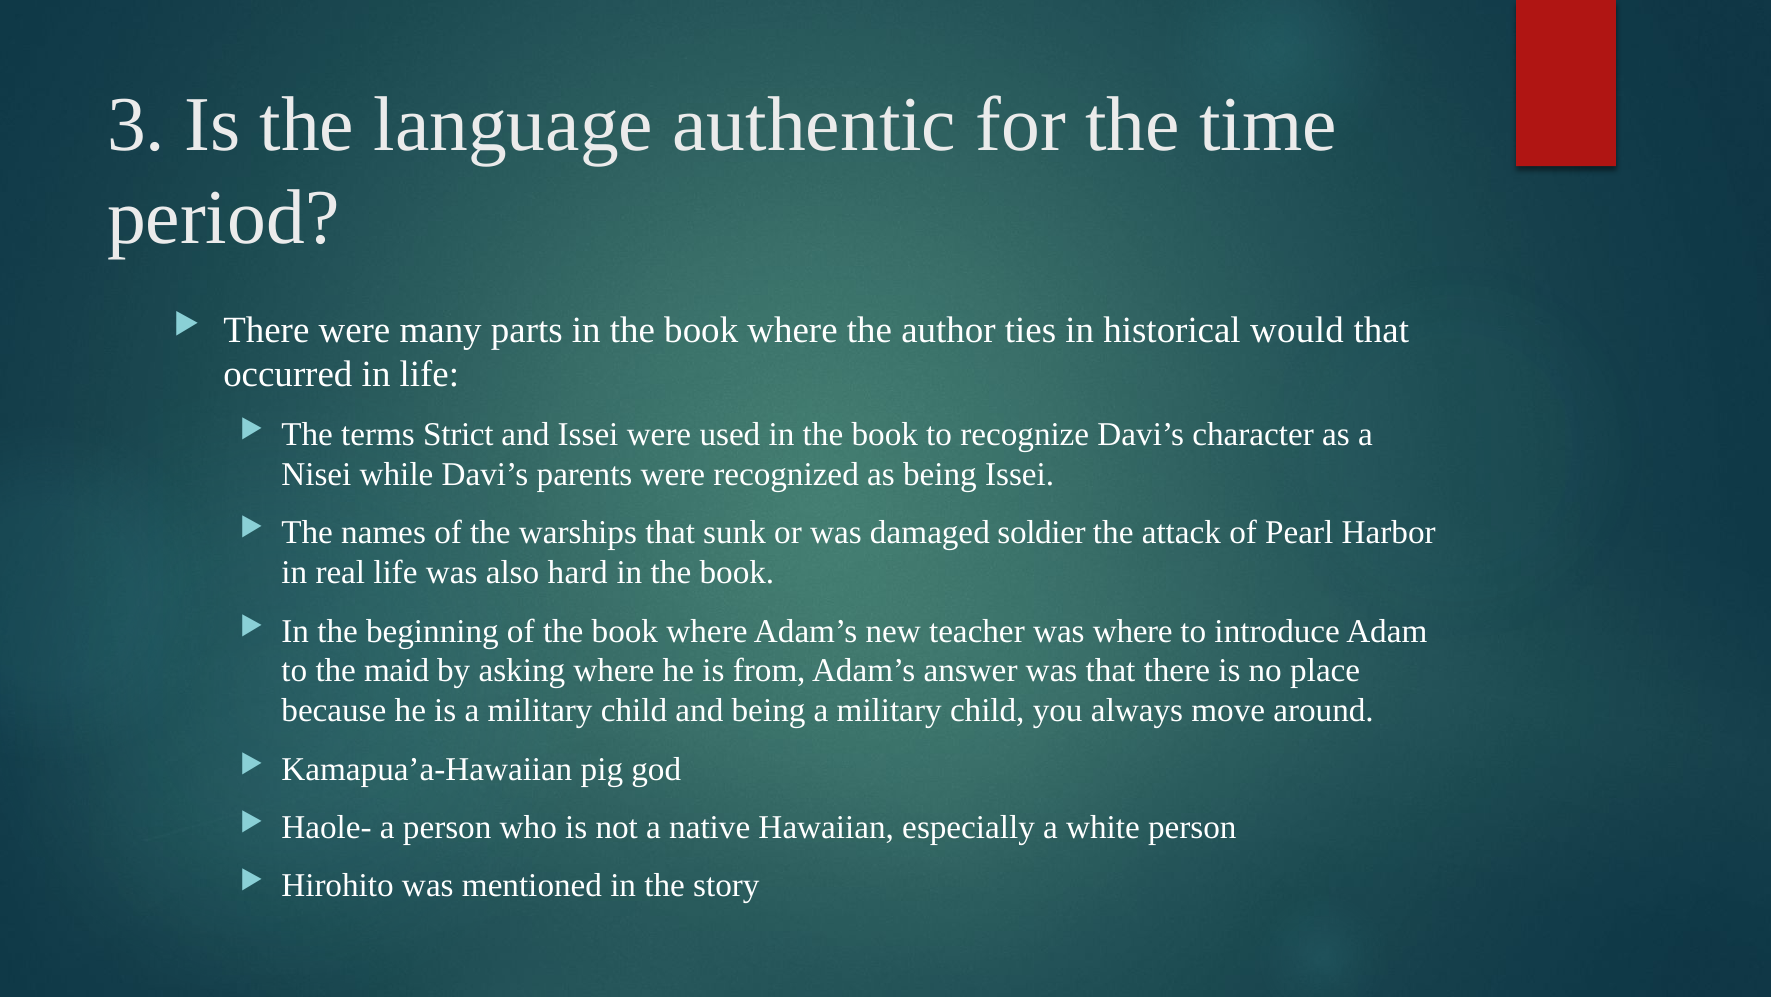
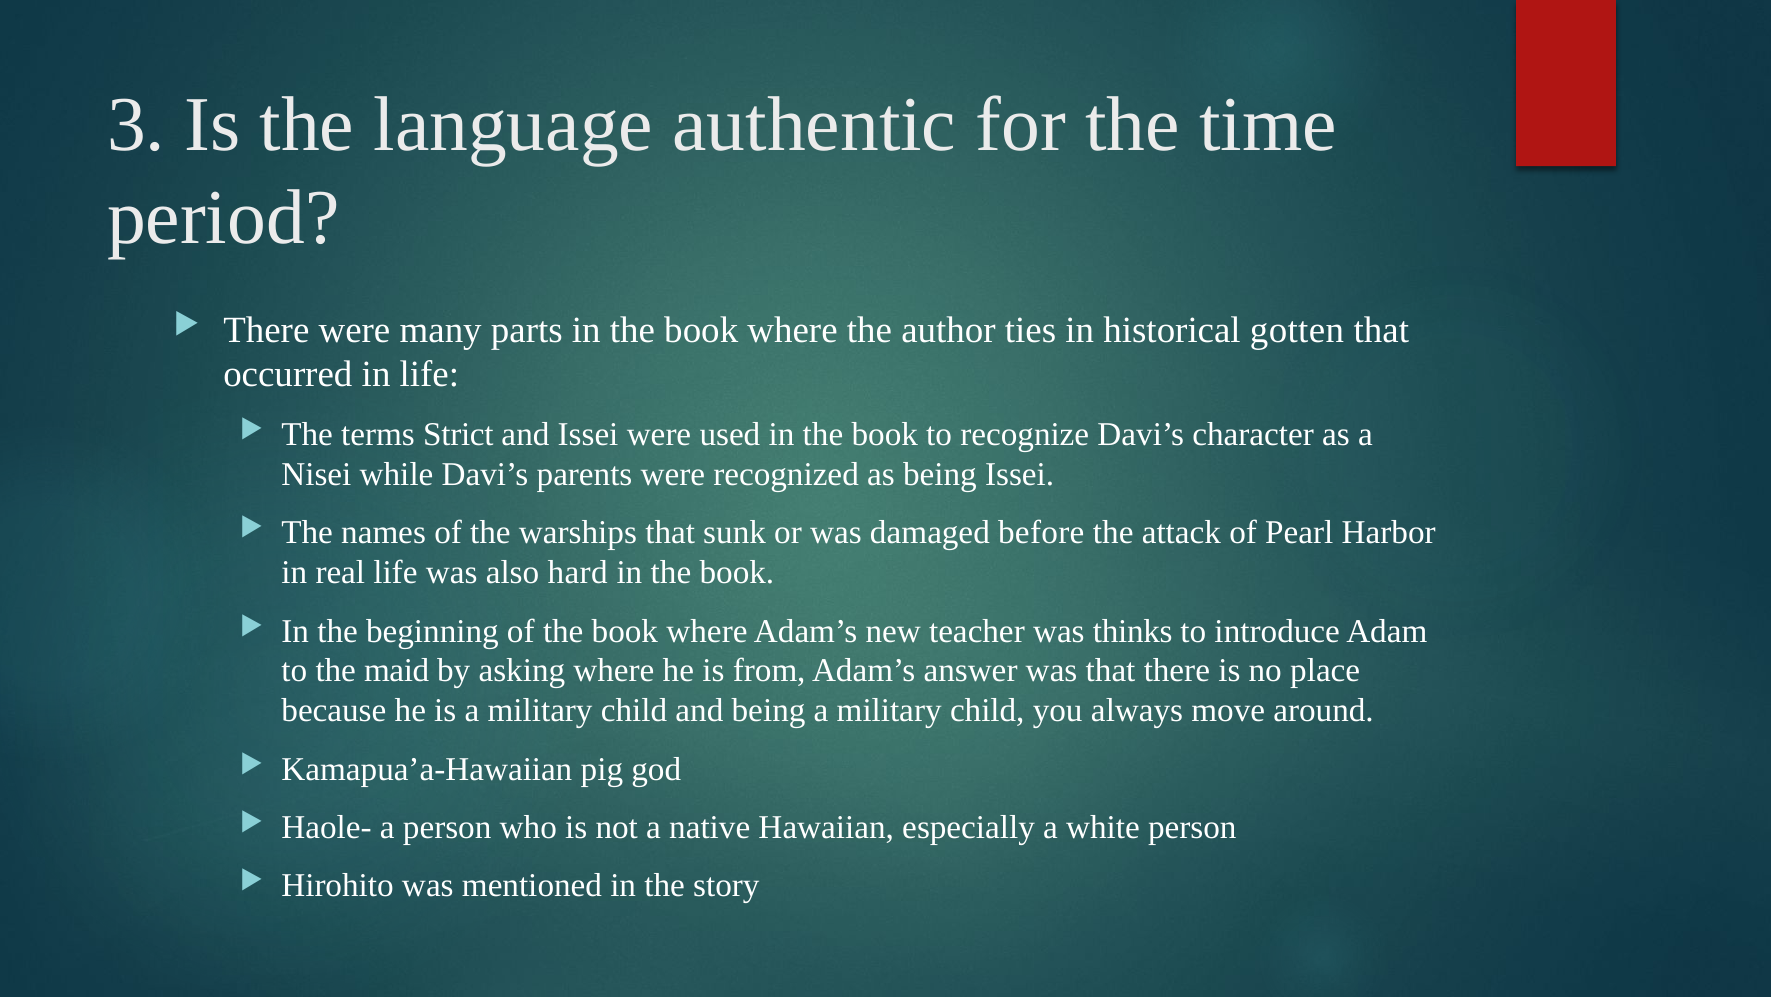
would: would -> gotten (1297, 330)
soldier: soldier -> before (1041, 533)
was where: where -> thinks (1133, 631)
